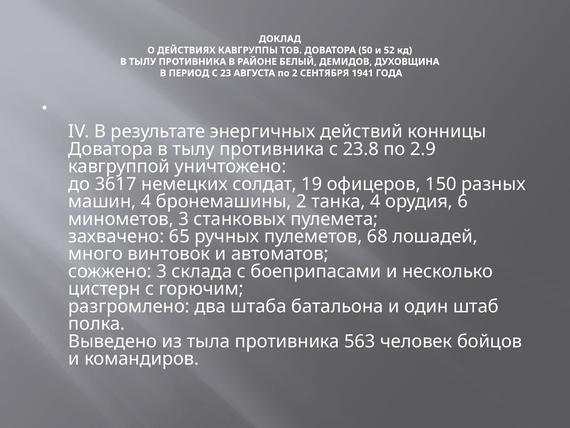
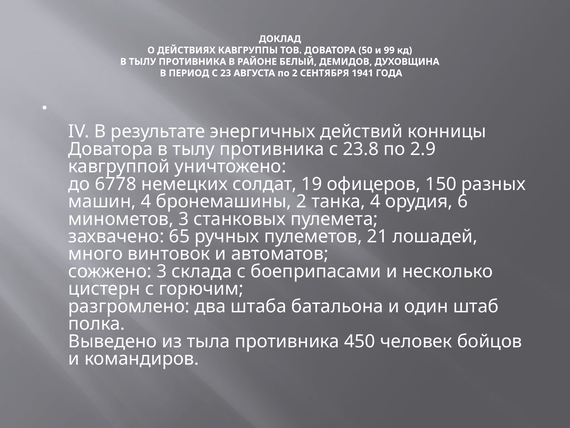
52: 52 -> 99 (389, 50)
3617: 3617 -> 6778 (116, 184)
68: 68 -> 21 (377, 236)
563: 563 -> 450 (360, 341)
